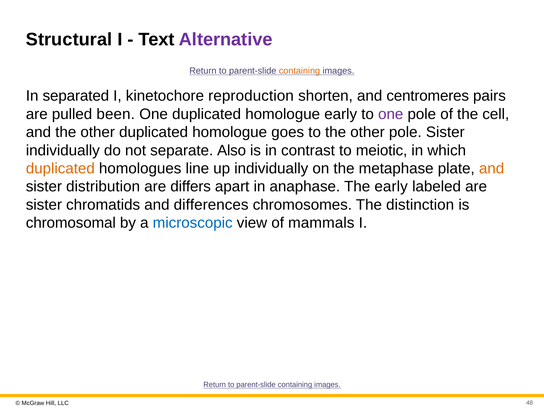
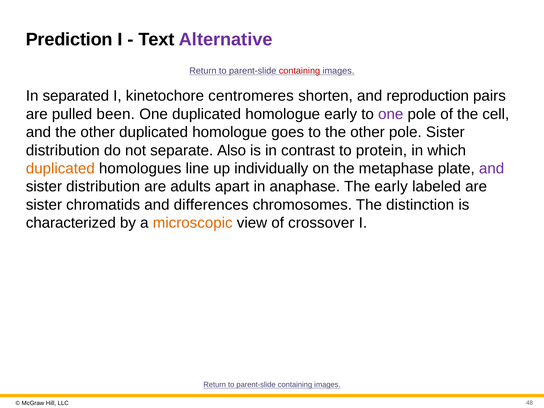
Structural: Structural -> Prediction (69, 40)
containing colour: orange -> red (299, 71)
reproduction: reproduction -> centromeres (251, 96)
centromeres: centromeres -> reproduction (428, 96)
individually: individually -> distribution (63, 150)
meiotic: meiotic -> protein (381, 150)
and colour: orange -> purple (492, 169)
differs: differs -> adults (191, 187)
chromosomal: chromosomal -> characterized (71, 223)
microscopic colour: blue -> orange (193, 223)
mammals: mammals -> crossover (321, 223)
